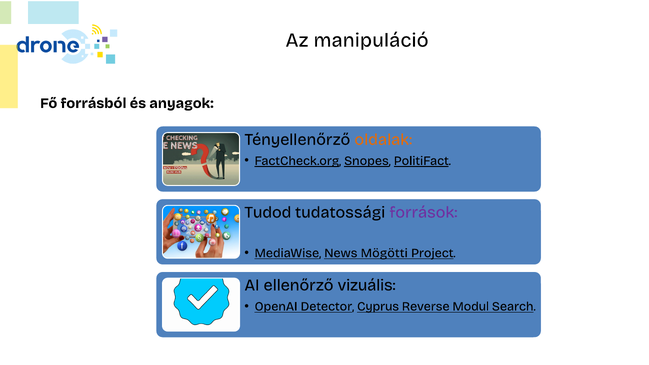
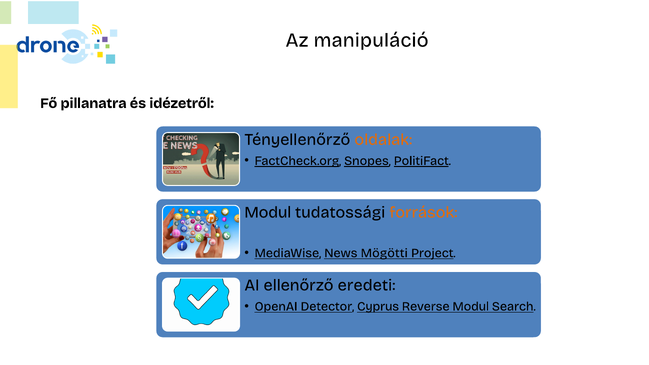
forrásból: forrásból -> pillanatra (94, 103)
anyagok: anyagok -> idézetről (182, 103)
Tudod: Tudod -> Modul (268, 212)
források colour: purple -> orange (423, 212)
vizuális: vizuális -> eredeti (366, 285)
